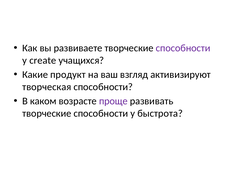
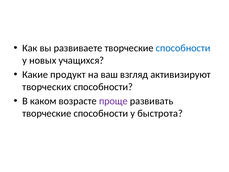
способности colour: purple -> blue (183, 48)
create: create -> новых (43, 60)
творческая: творческая -> творческих (47, 87)
